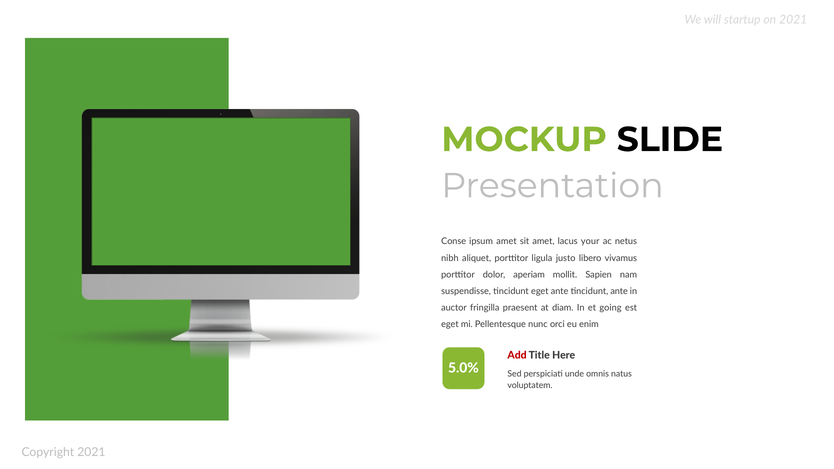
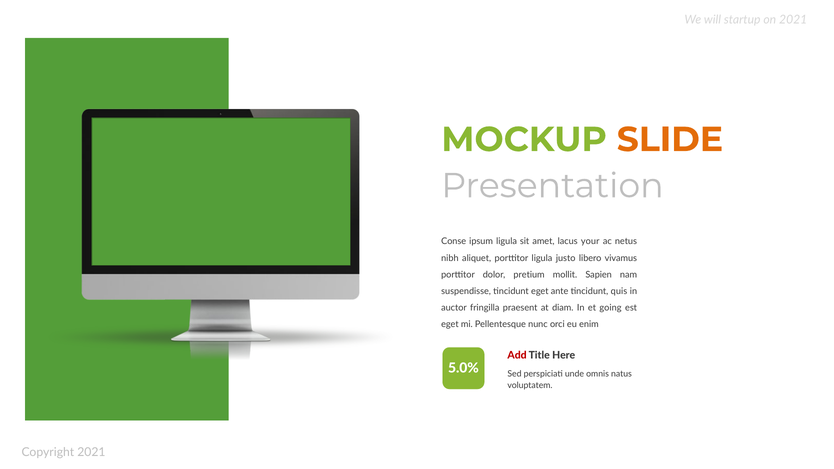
SLIDE colour: black -> orange (670, 140)
ipsum amet: amet -> ligula (507, 242)
aperiam: aperiam -> pretium (529, 275)
tincidunt ante: ante -> quis (619, 291)
